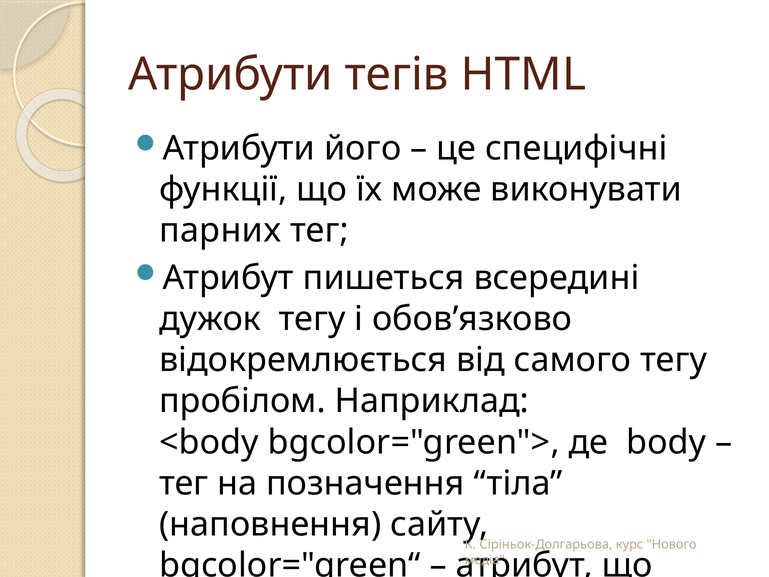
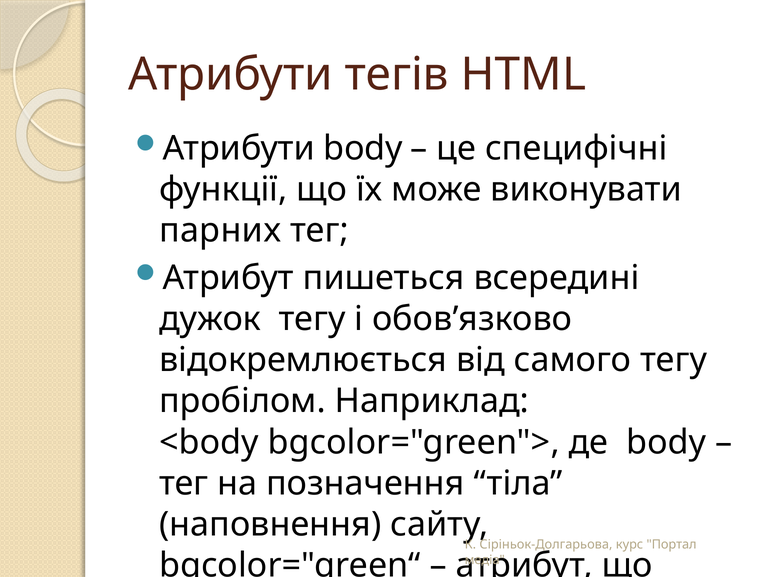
Атрибути його: його -> body (363, 148)
Нового: Нового -> Портал (672, 544)
